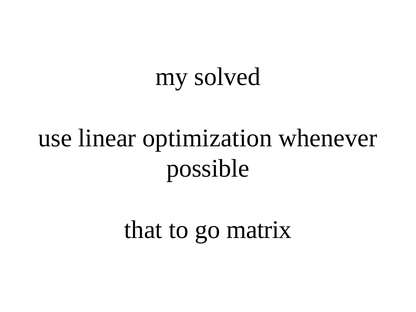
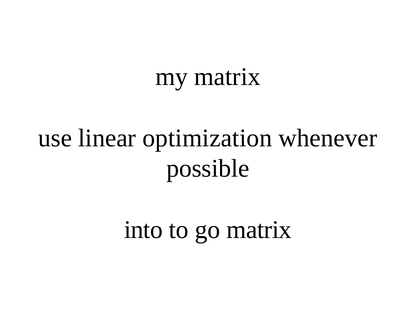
my solved: solved -> matrix (227, 77)
that: that -> into (143, 230)
